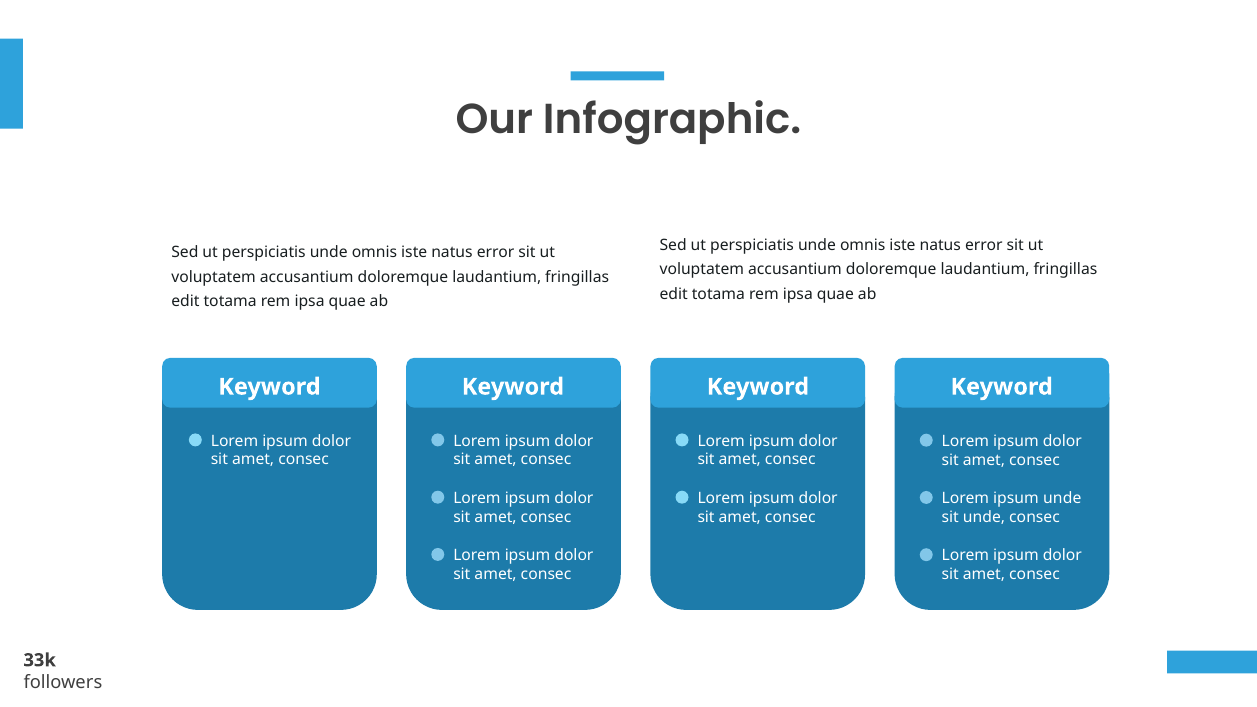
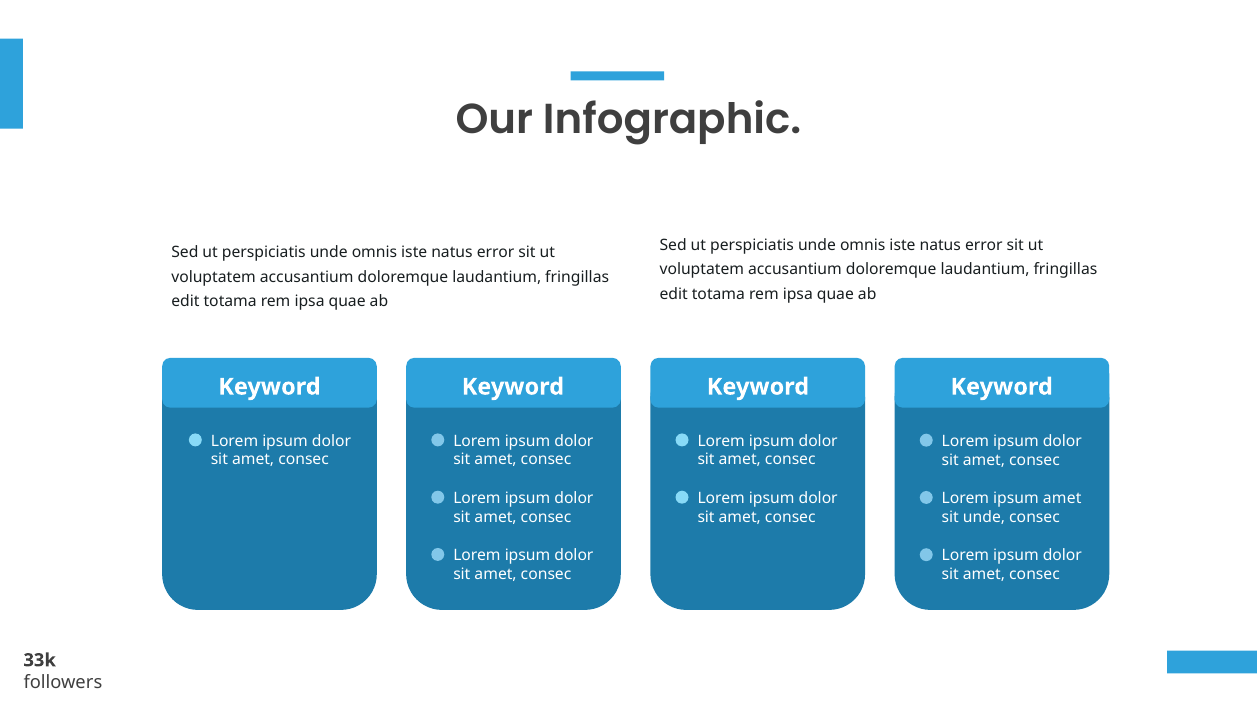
ipsum unde: unde -> amet (1062, 499)
